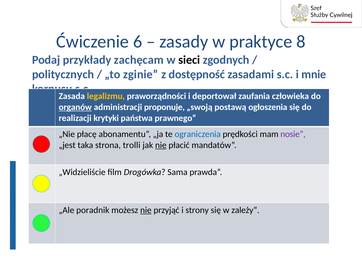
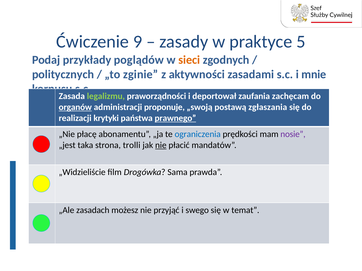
6: 6 -> 9 (138, 42)
8: 8 -> 5 (301, 42)
zachęcam: zachęcam -> poglądów (139, 60)
sieci colour: black -> orange (189, 60)
dostępność: dostępność -> aktywności (197, 75)
legalizmu colour: yellow -> light green (106, 96)
człowieka: człowieka -> zachęcam (290, 96)
ogłoszenia: ogłoszenia -> zgłaszania (268, 107)
prawnego underline: none -> present (175, 118)
poradnik: poradnik -> zasadach (93, 211)
nie underline: present -> none (146, 211)
strony: strony -> swego (197, 211)
zależy: zależy -> temat (245, 211)
